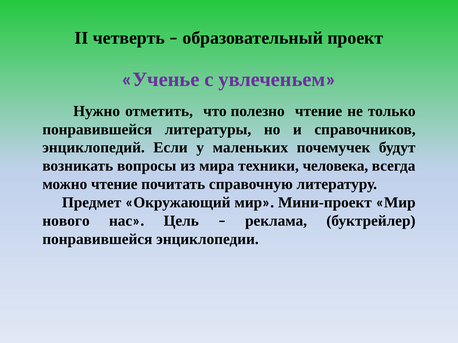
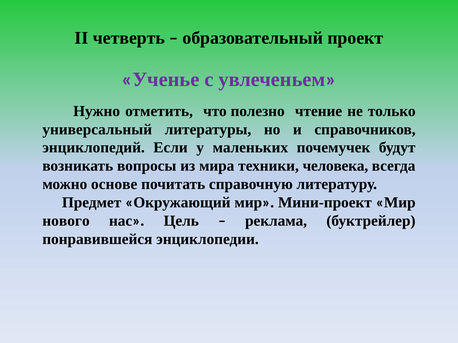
понравившейся: понравившейся -> универсальный (97, 129)
можно чтение: чтение -> основе (114, 184)
